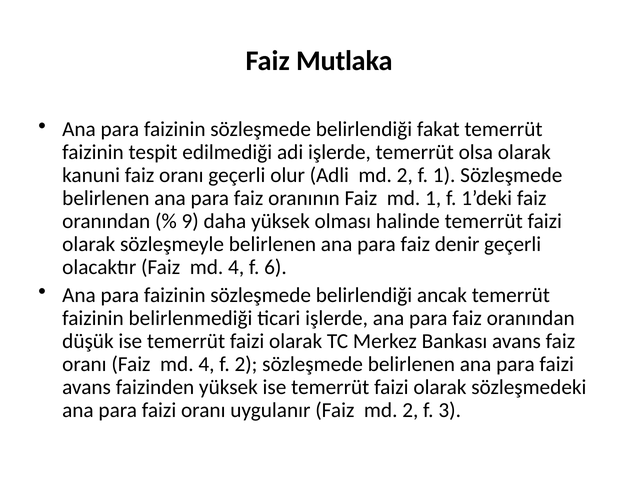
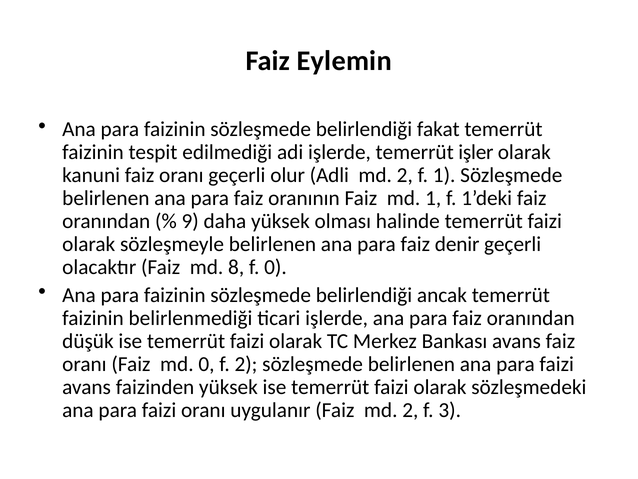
Mutlaka: Mutlaka -> Eylemin (344, 61)
olsa: olsa -> işler (476, 152)
olacaktır Faiz md 4: 4 -> 8 (236, 267)
f 6: 6 -> 0 (275, 267)
oranı Faiz md 4: 4 -> 0 (206, 364)
